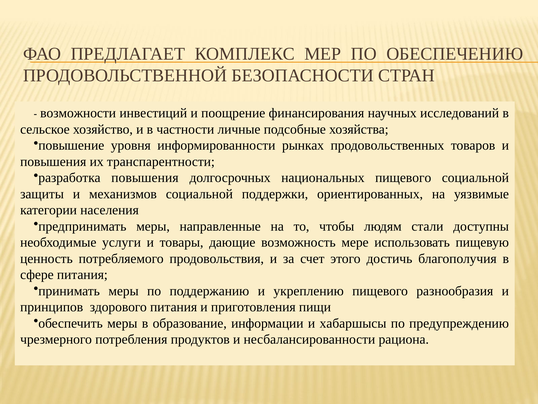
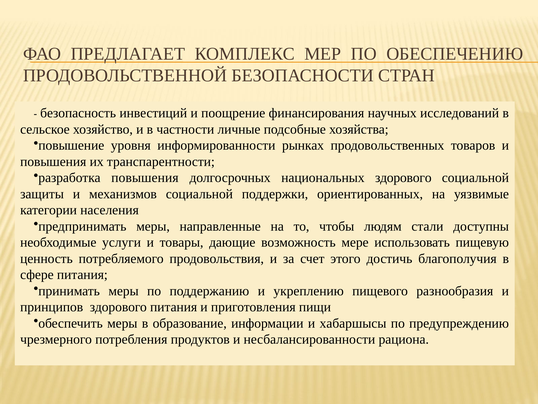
возможности: возможности -> безопасность (78, 113)
национальных пищевого: пищевого -> здорового (403, 178)
